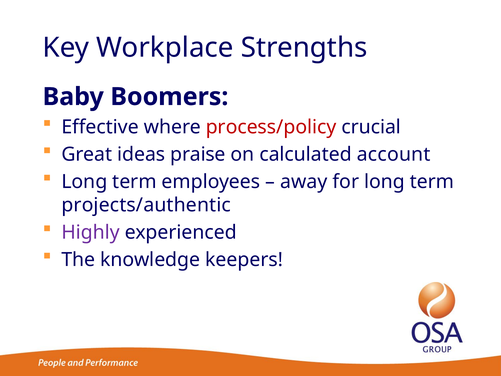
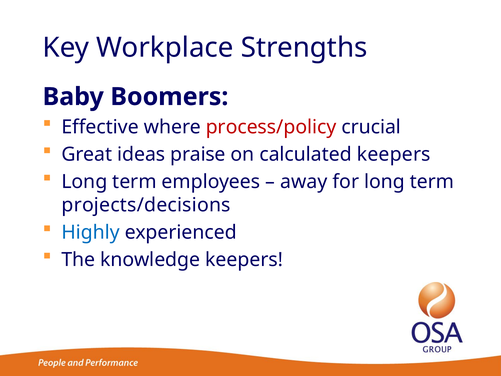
calculated account: account -> keepers (394, 154)
projects/authentic: projects/authentic -> projects/decisions (146, 205)
Highly colour: purple -> blue (91, 232)
